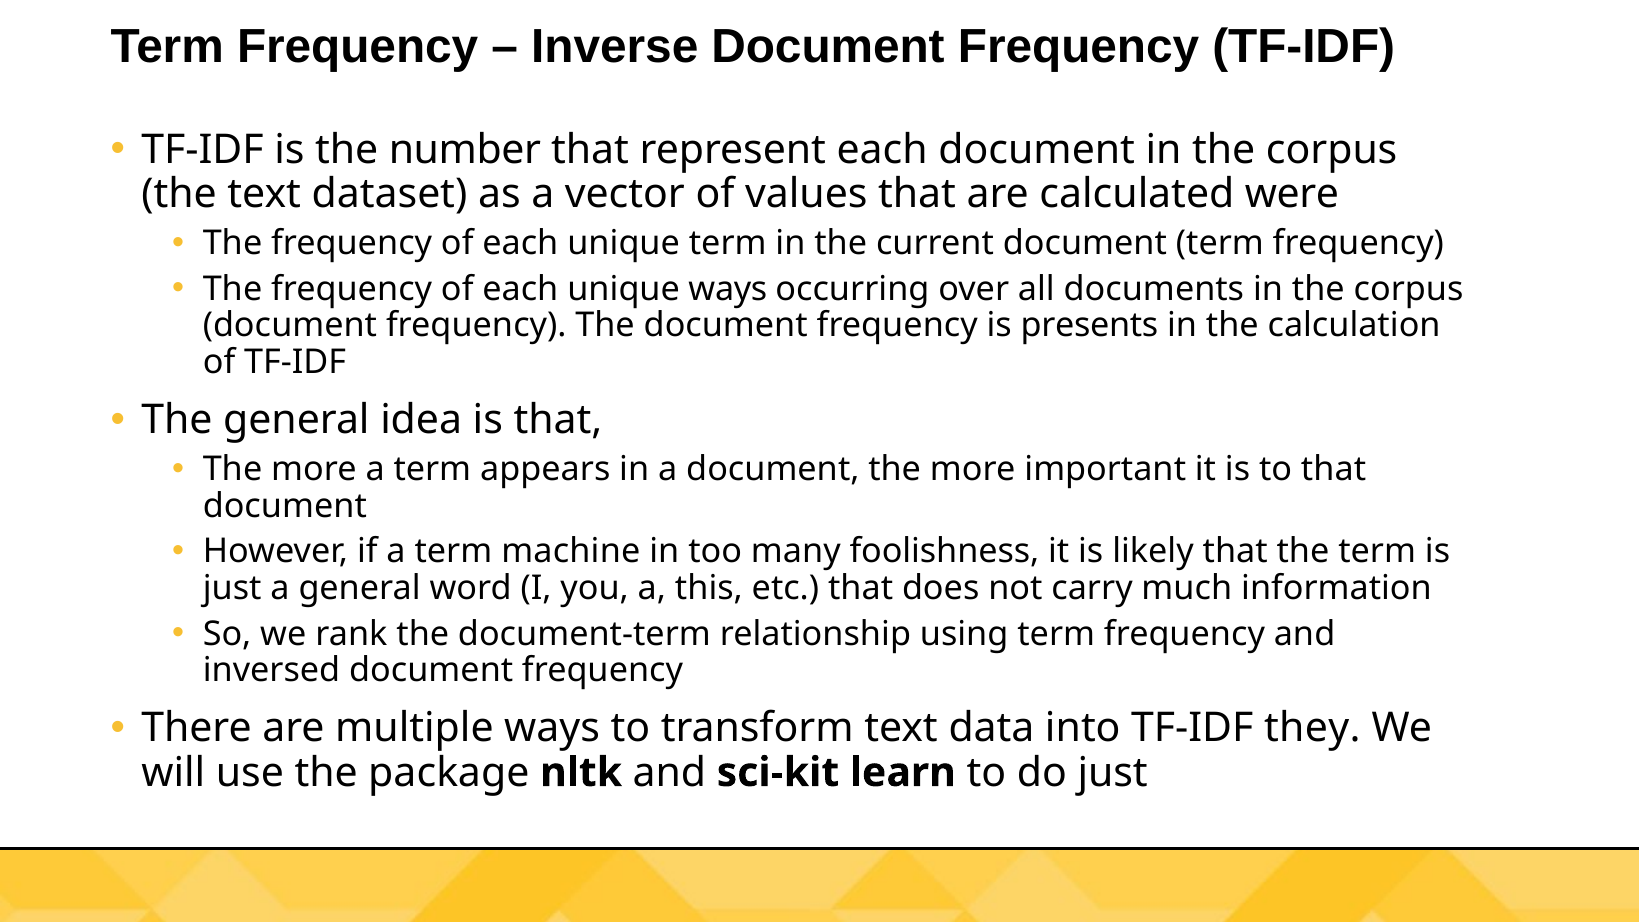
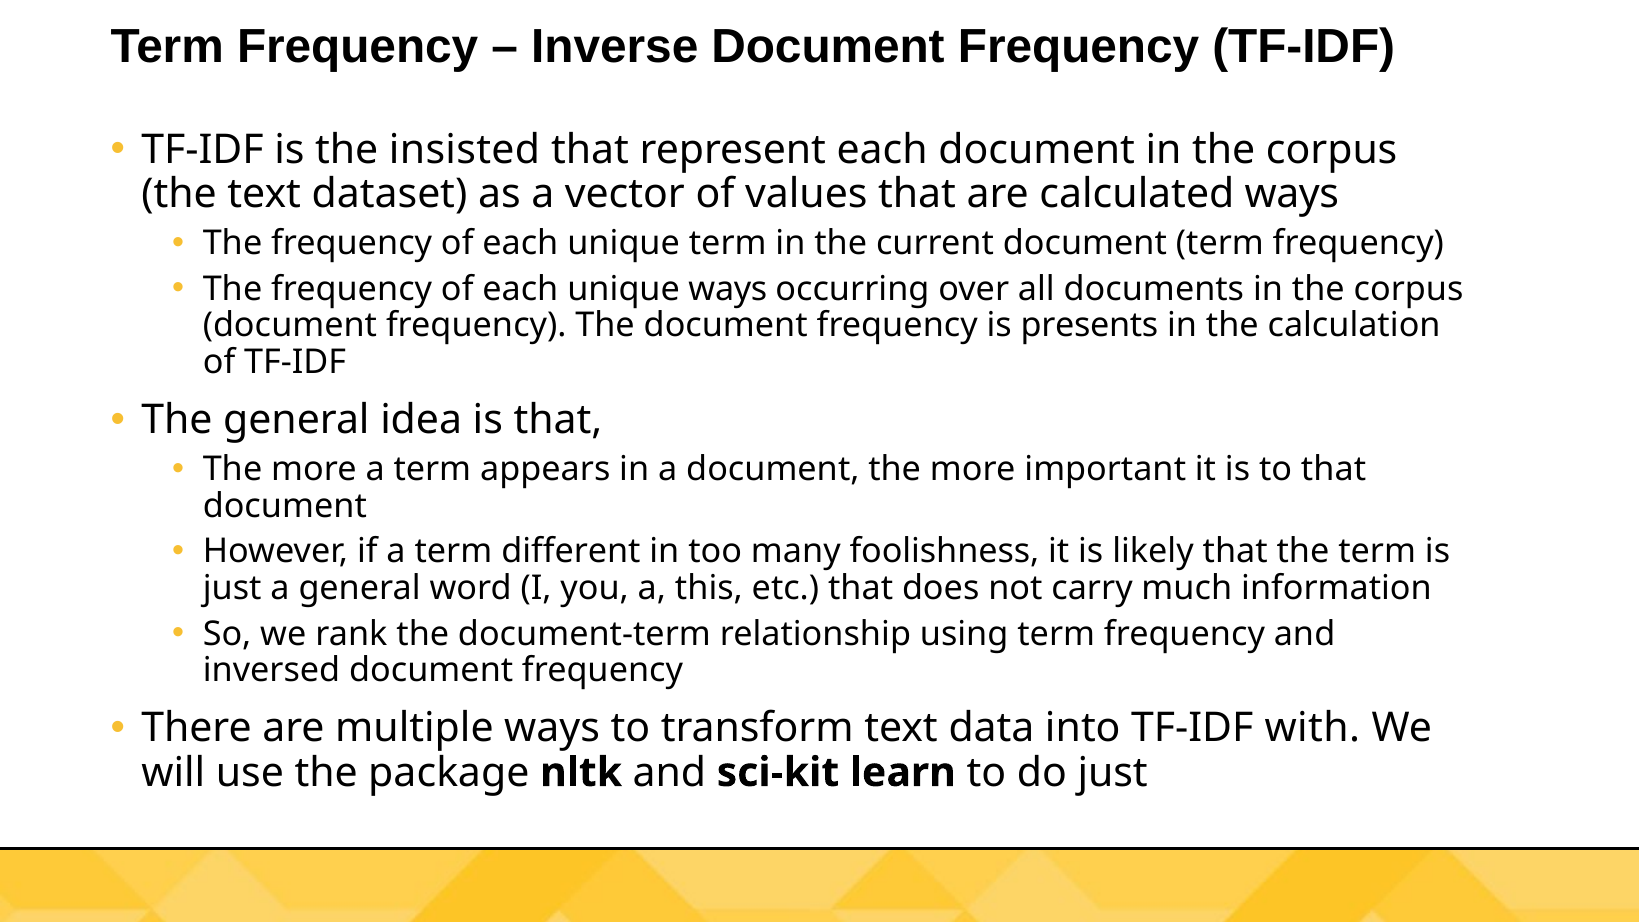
number: number -> insisted (465, 150)
calculated were: were -> ways (1292, 194)
machine: machine -> different (571, 551)
they: they -> with (1312, 728)
